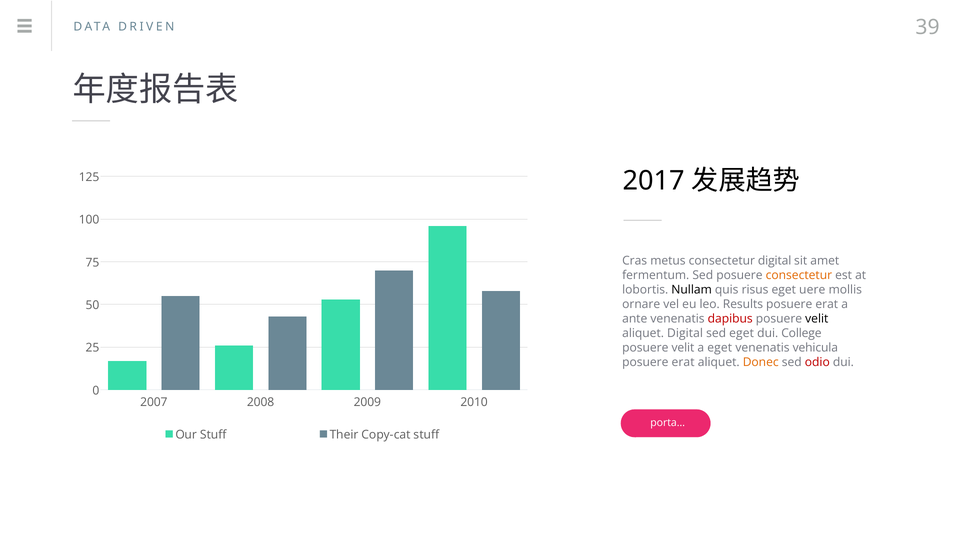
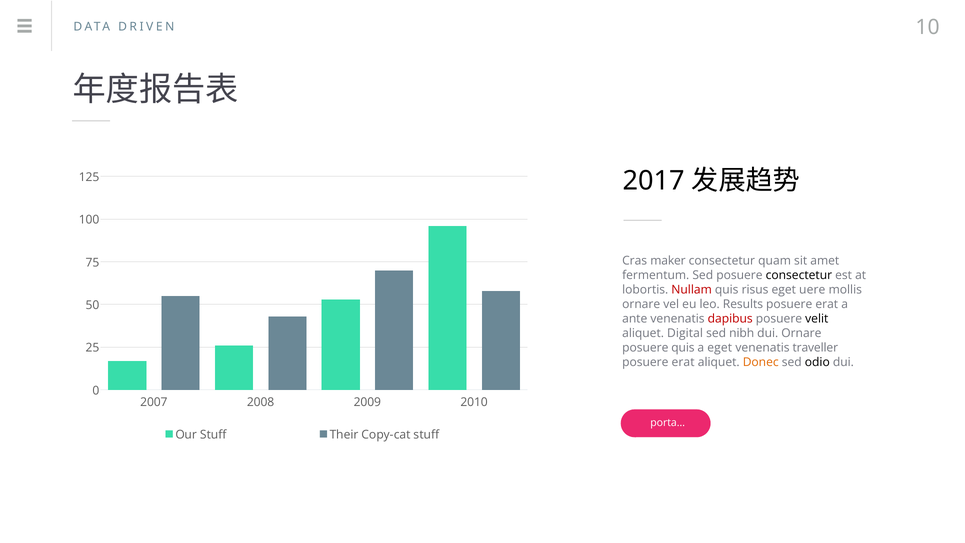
39: 39 -> 10 (928, 27)
metus: metus -> maker (668, 261)
consectetur digital: digital -> quam (775, 261)
consectetur colour: orange -> black (799, 275)
Nullam colour: black -> red (692, 290)
sed eget: eget -> nibh (742, 333)
dui College: College -> Ornare (801, 333)
velit: velit -> quis (683, 348)
vehicula: vehicula -> traveller (815, 348)
odio colour: red -> black (817, 362)
